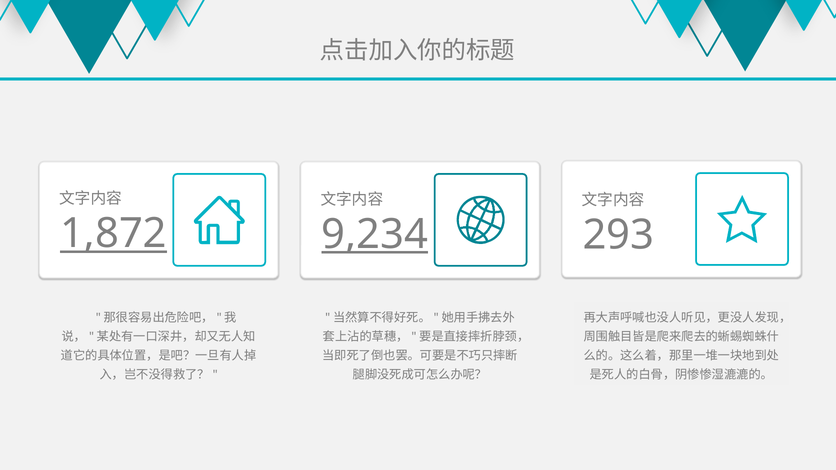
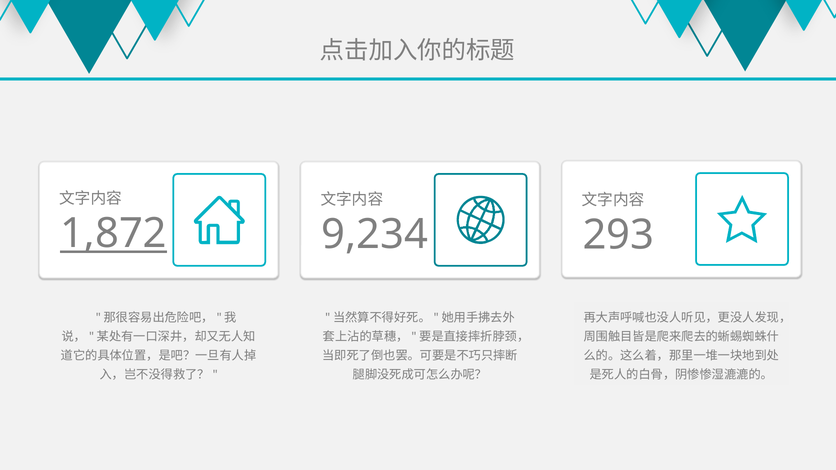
9,234 underline: present -> none (375, 235)
